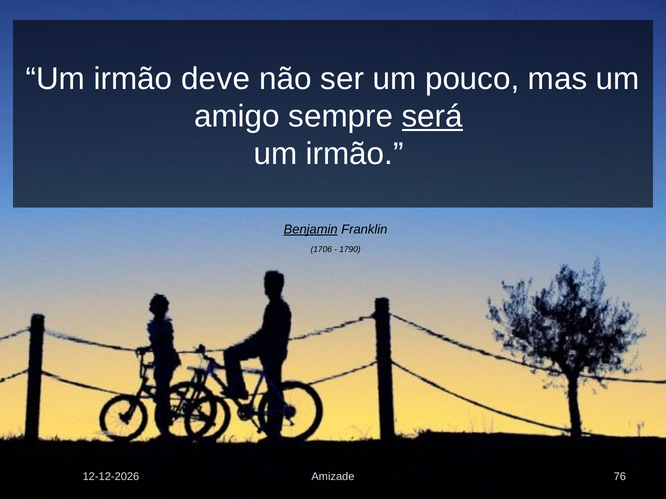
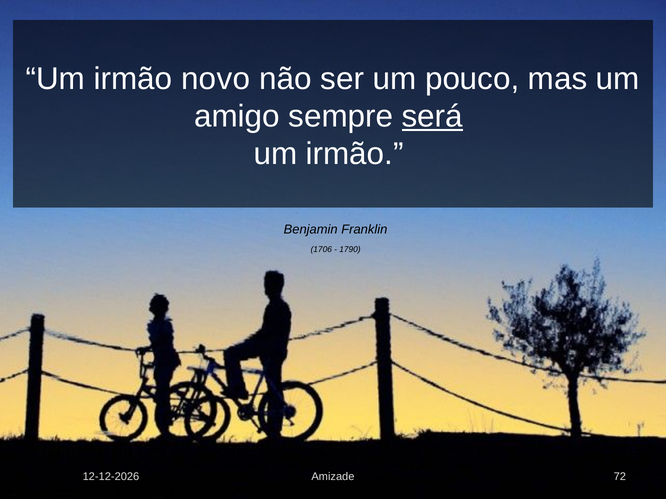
deve: deve -> novo (216, 79)
Benjamin underline: present -> none (311, 230)
76: 76 -> 72 (620, 477)
